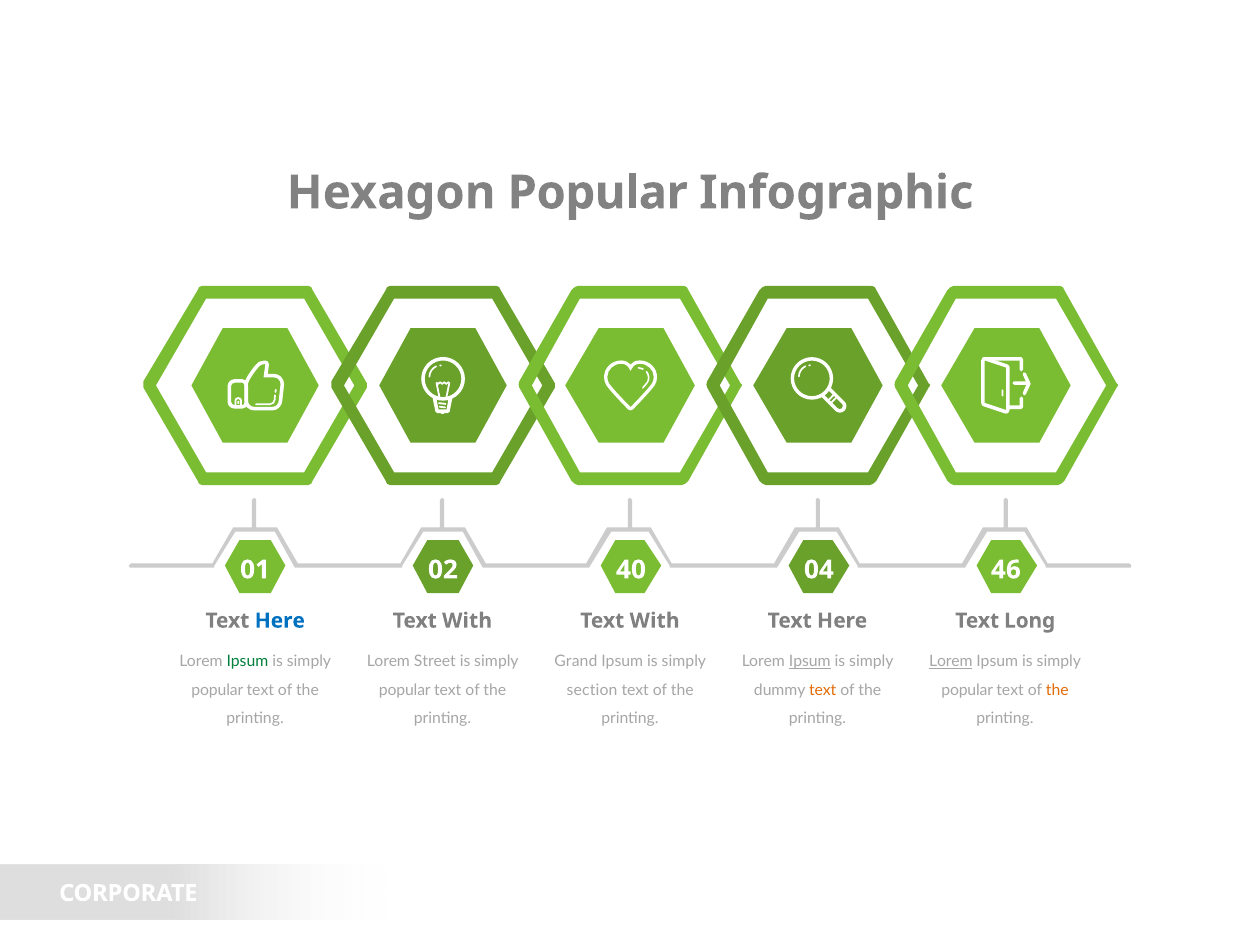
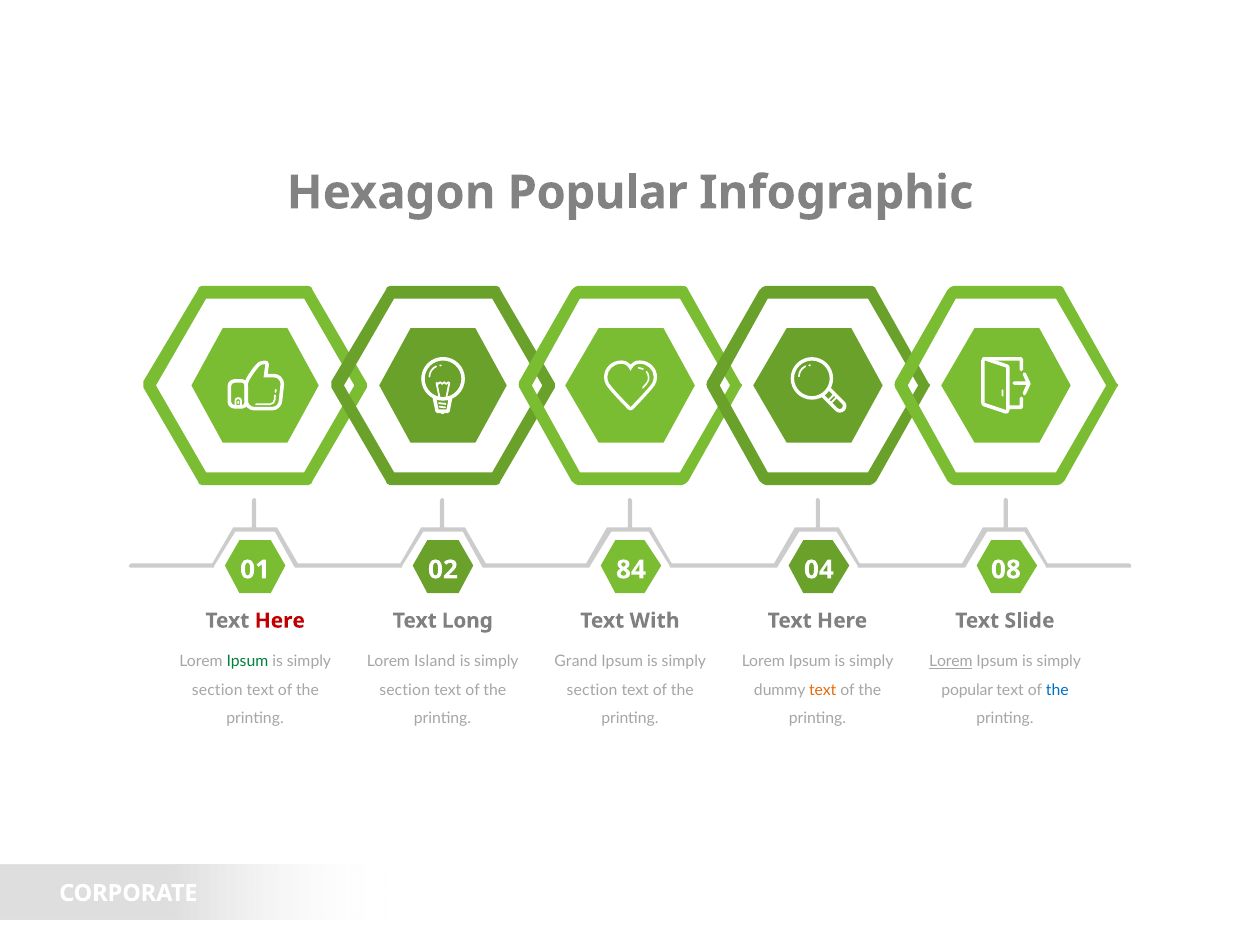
40: 40 -> 84 (631, 570)
46: 46 -> 08 (1006, 570)
Here colour: blue -> red (280, 621)
With: With -> Long (467, 621)
Long: Long -> Slide (1030, 621)
Street: Street -> Island (435, 662)
Ipsum underline: present -> none (810, 662)
popular: popular -> section (217, 690)
popular: popular -> section (405, 690)
the colour: orange -> blue (1057, 690)
